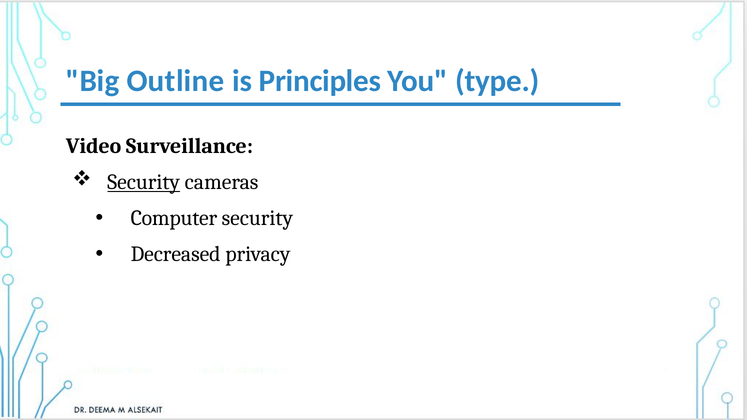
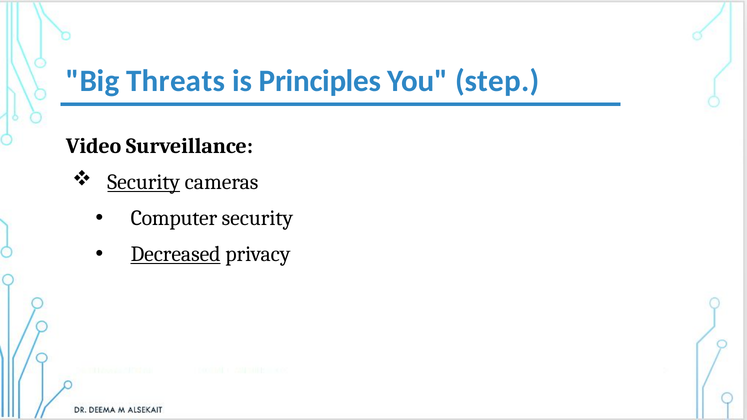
Outline: Outline -> Threats (176, 81)
type: type -> step (497, 81)
Decreased underline: none -> present (176, 254)
